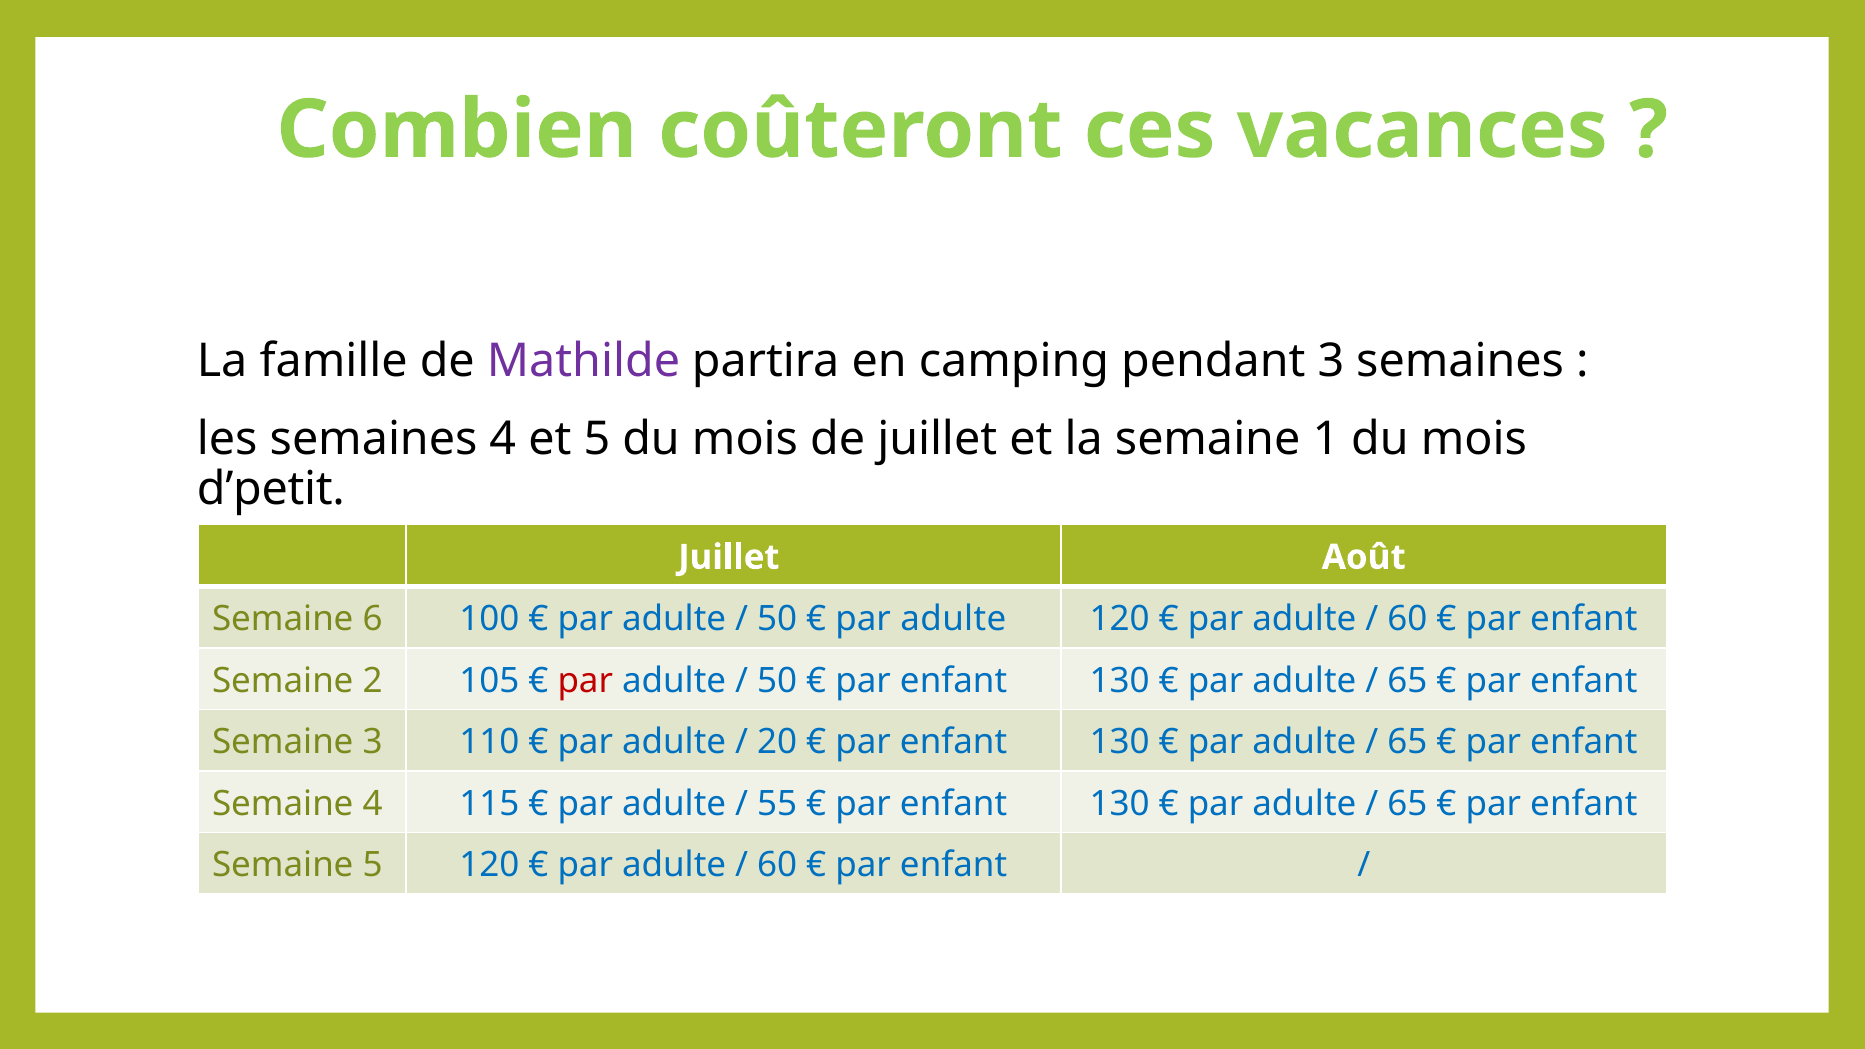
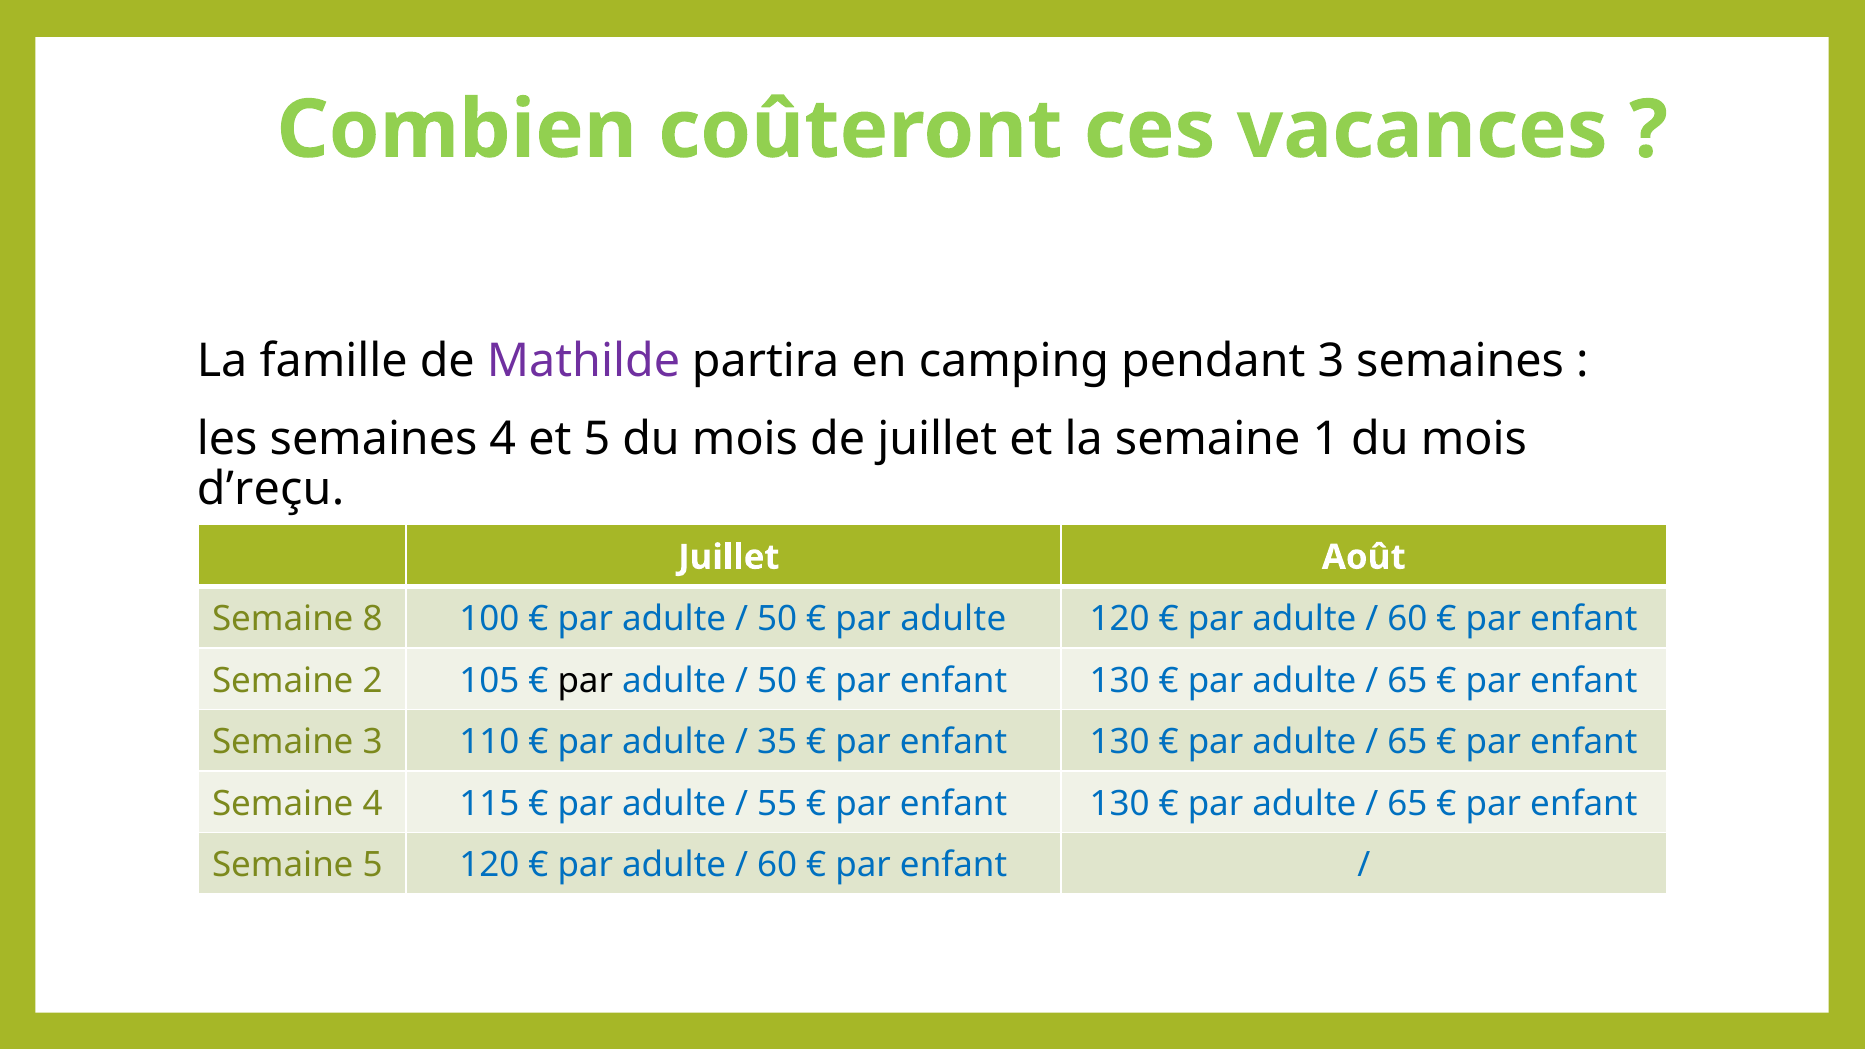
d’petit: d’petit -> d’reçu (271, 489)
6: 6 -> 8 (373, 619)
par colour: red -> black (585, 681)
20: 20 -> 35 (777, 742)
